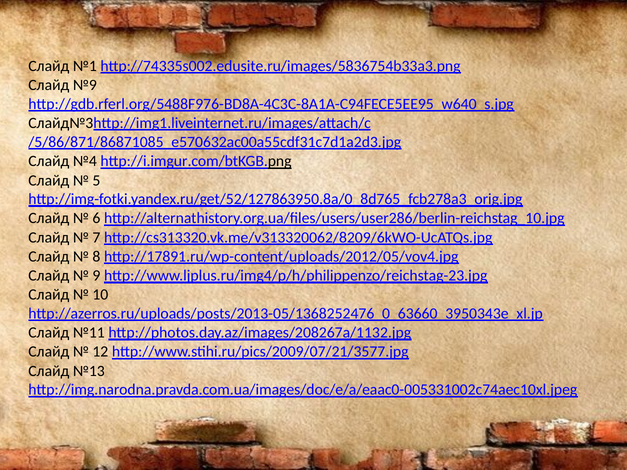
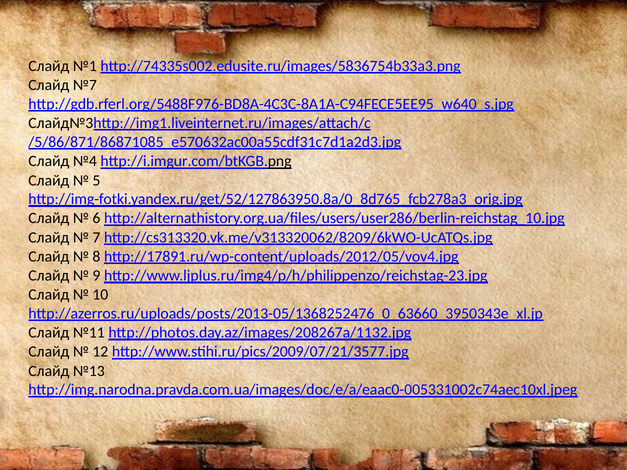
№9: №9 -> №7 (85, 85)
